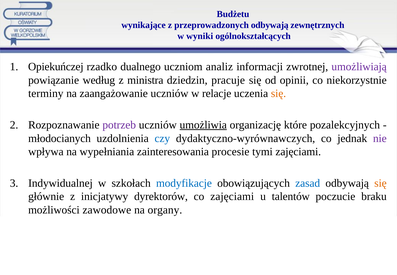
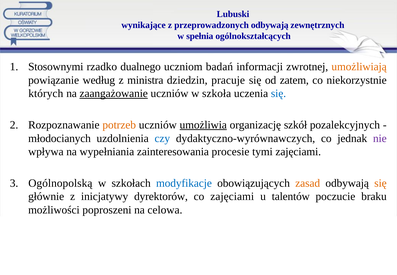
Budżetu: Budżetu -> Lubuski (233, 14)
wyniki: wyniki -> spełnia (200, 36)
Opiekuńczej: Opiekuńczej -> Stosownymi (56, 67)
analiz: analiz -> badań (219, 67)
umożliwiają colour: purple -> orange (359, 67)
opinii: opinii -> zatem (294, 80)
terminy: terminy -> których (46, 93)
zaangażowanie underline: none -> present (114, 93)
relacje: relacje -> szkoła (217, 93)
się colour: orange -> blue (278, 93)
potrzeb colour: purple -> orange (119, 125)
które: które -> szkół (296, 125)
Indywidualnej: Indywidualnej -> Ogólnopolską (60, 183)
zasad colour: blue -> orange (308, 183)
zawodowe: zawodowe -> poproszeni (107, 210)
organy: organy -> celowa (165, 210)
